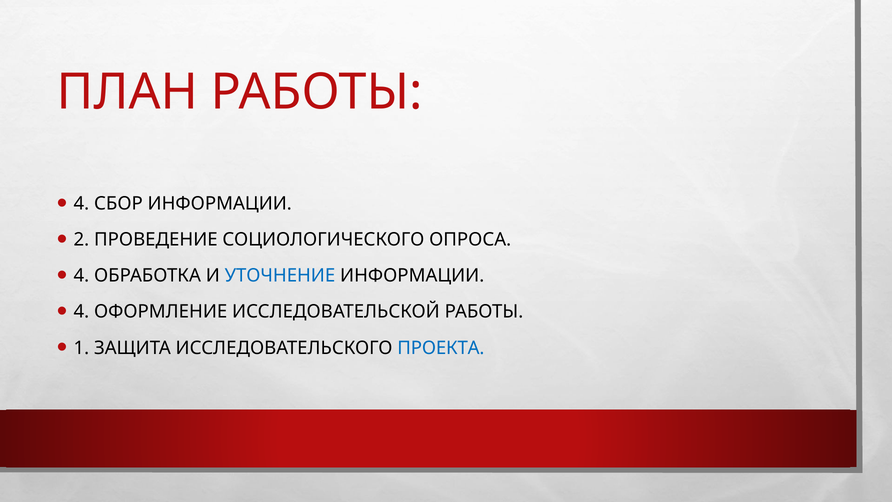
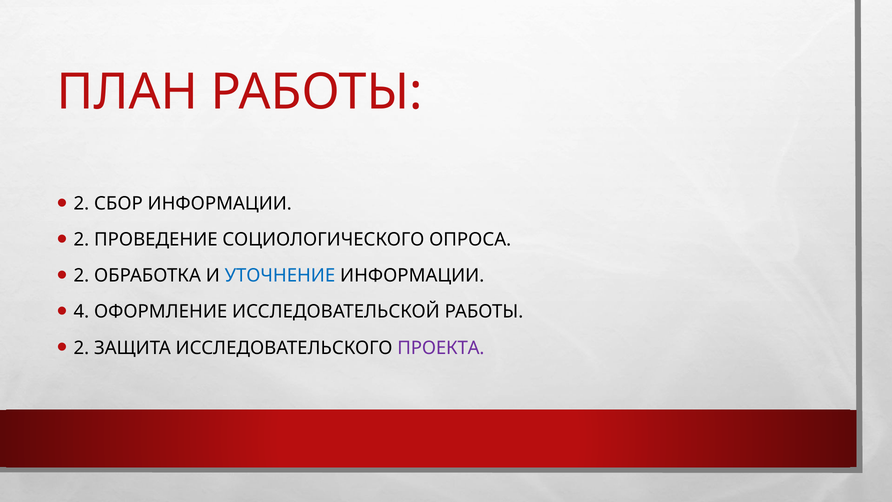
4: 4 -> 2 (81, 203)
4: 4 -> 2 (81, 276)
1: 1 -> 2 (81, 348)
ПРОЕКТА colour: blue -> purple (441, 348)
